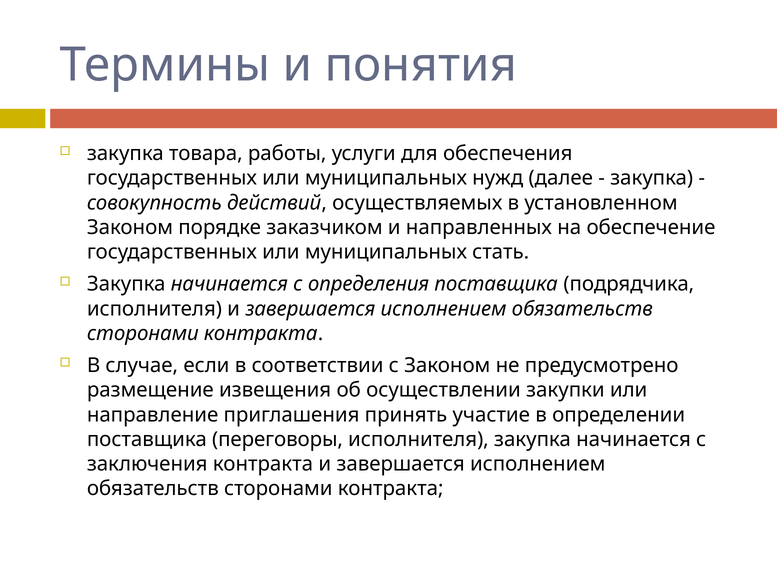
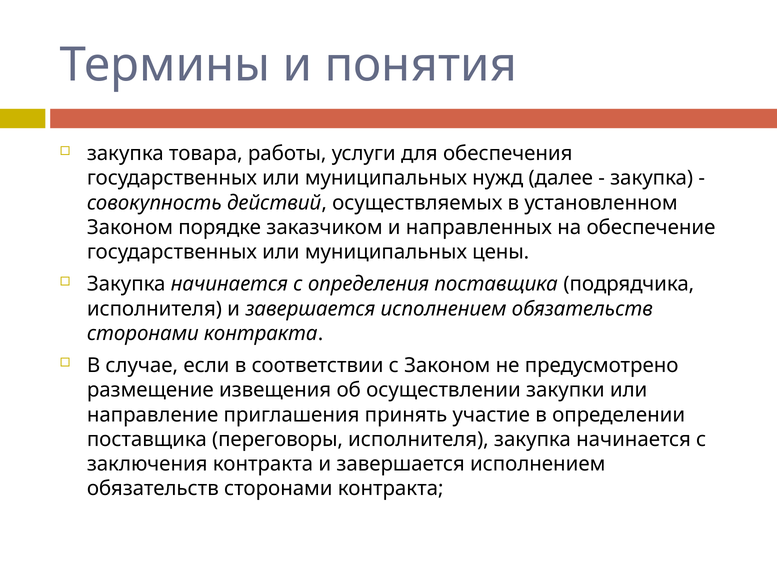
стать: стать -> цены (501, 252)
